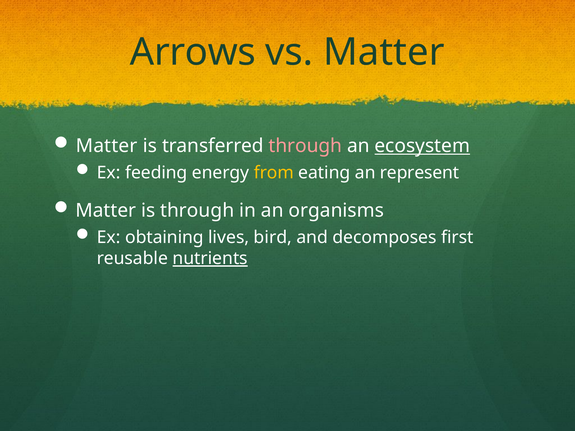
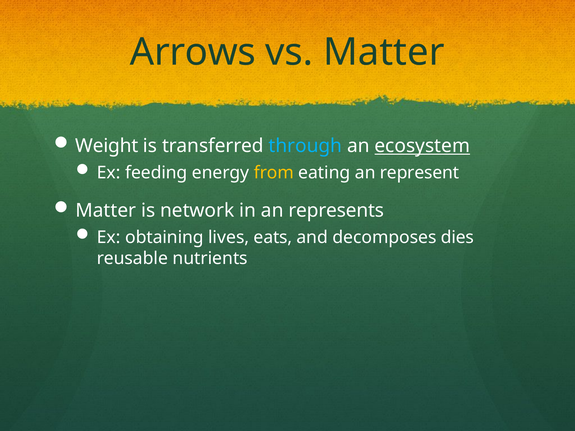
Matter: Matter -> Weight (107, 146)
through colour: pink -> light blue (305, 146)
is through: through -> network (197, 211)
organisms: organisms -> represents (336, 211)
bird: bird -> eats (273, 238)
first: first -> dies (457, 238)
nutrients underline: present -> none (210, 259)
